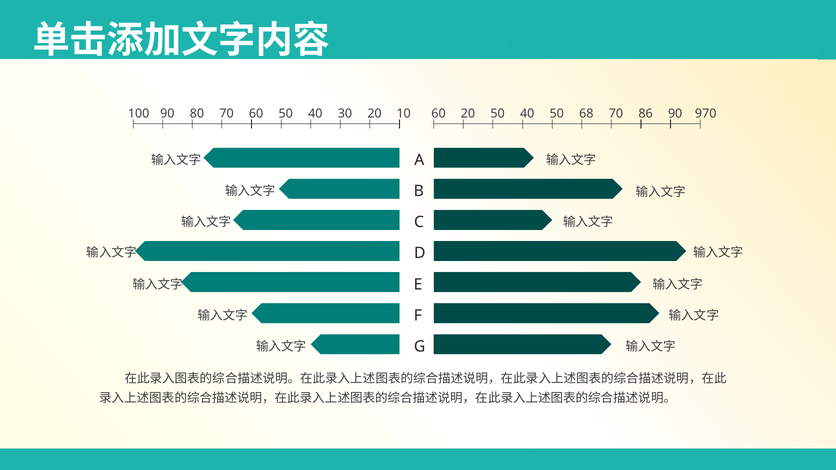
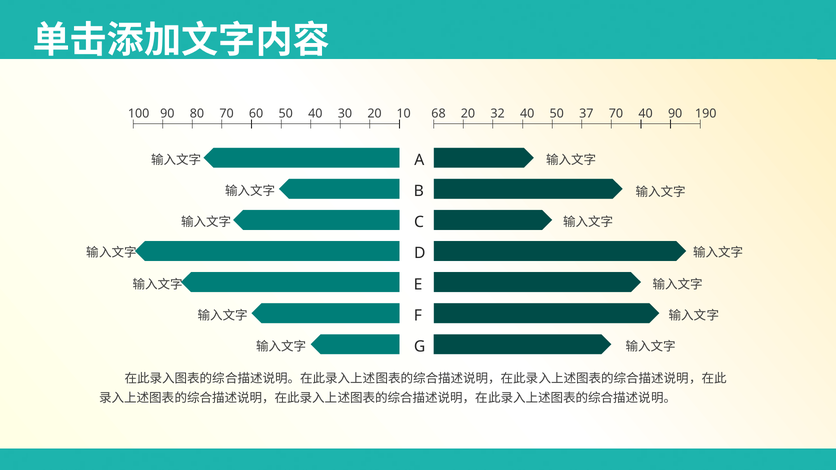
100 60: 60 -> 68 (439, 114)
20 50: 50 -> 32 (498, 114)
68: 68 -> 37 (586, 114)
70 86: 86 -> 40 (646, 114)
970: 970 -> 190 (706, 114)
